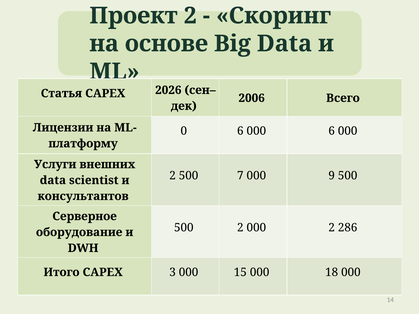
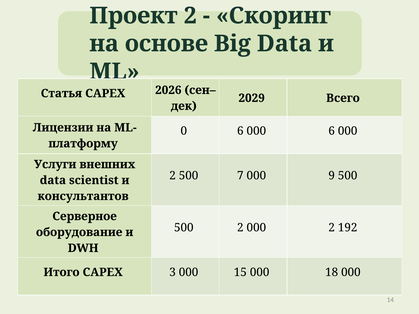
2006: 2006 -> 2029 (252, 98)
286: 286 -> 192 (348, 228)
